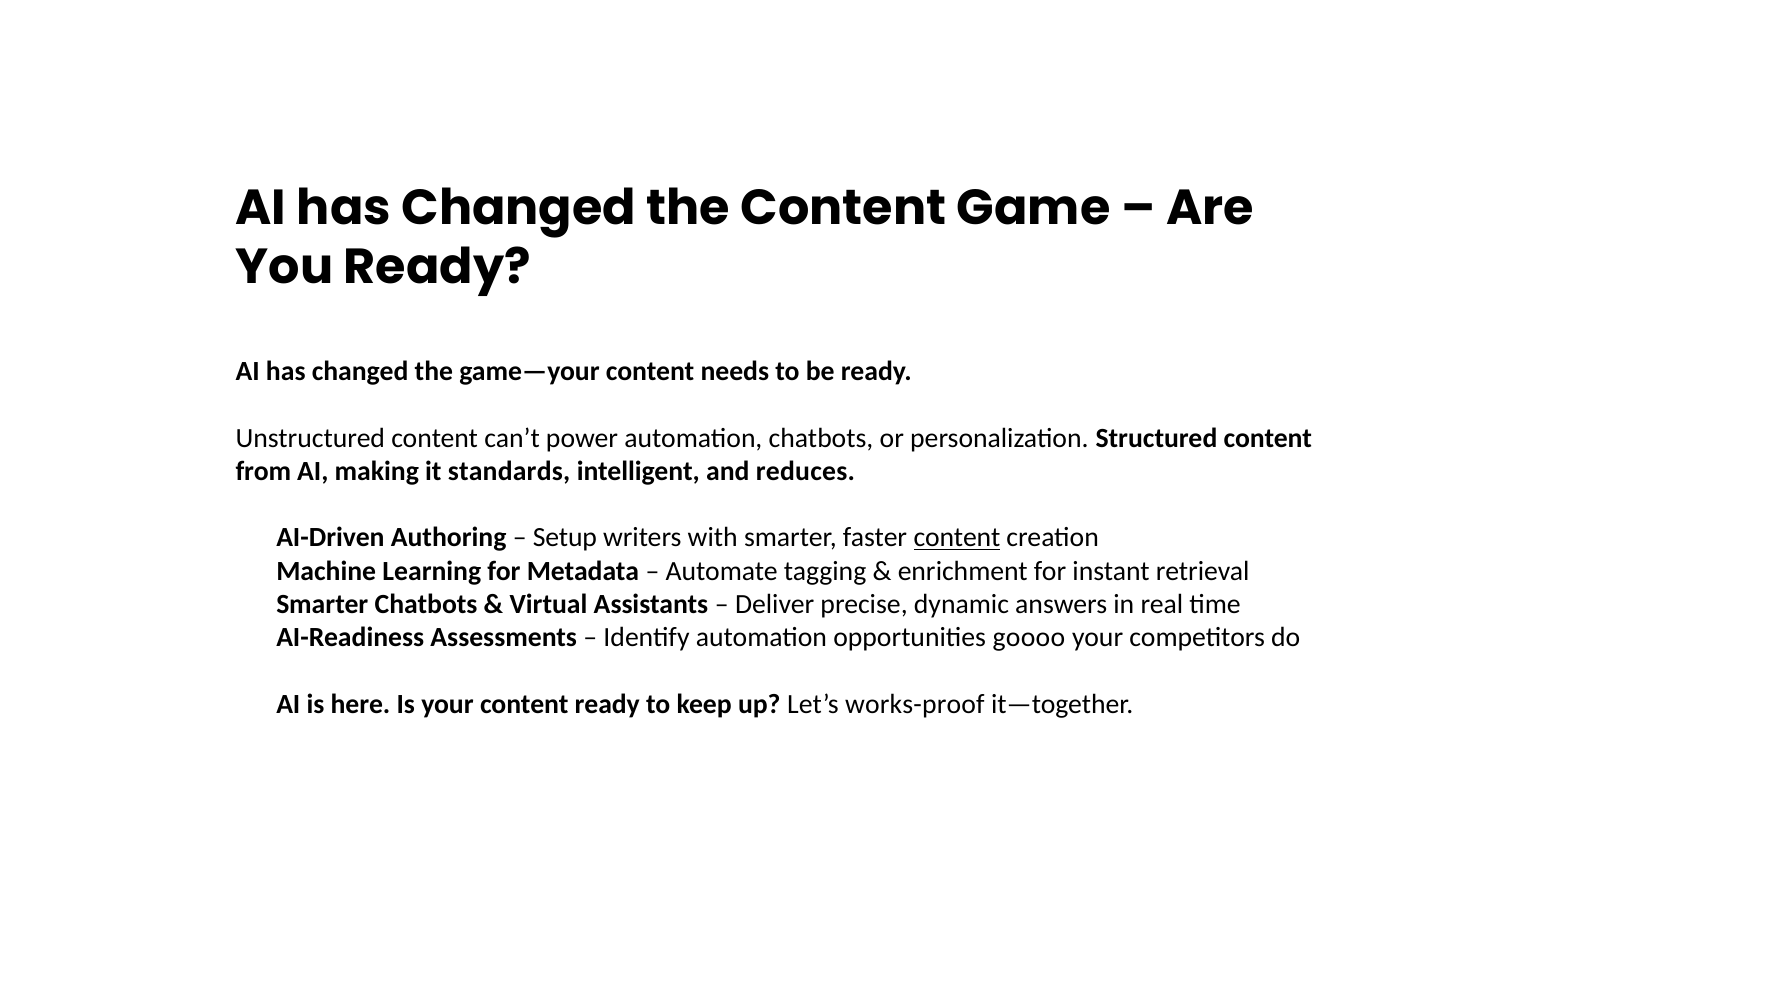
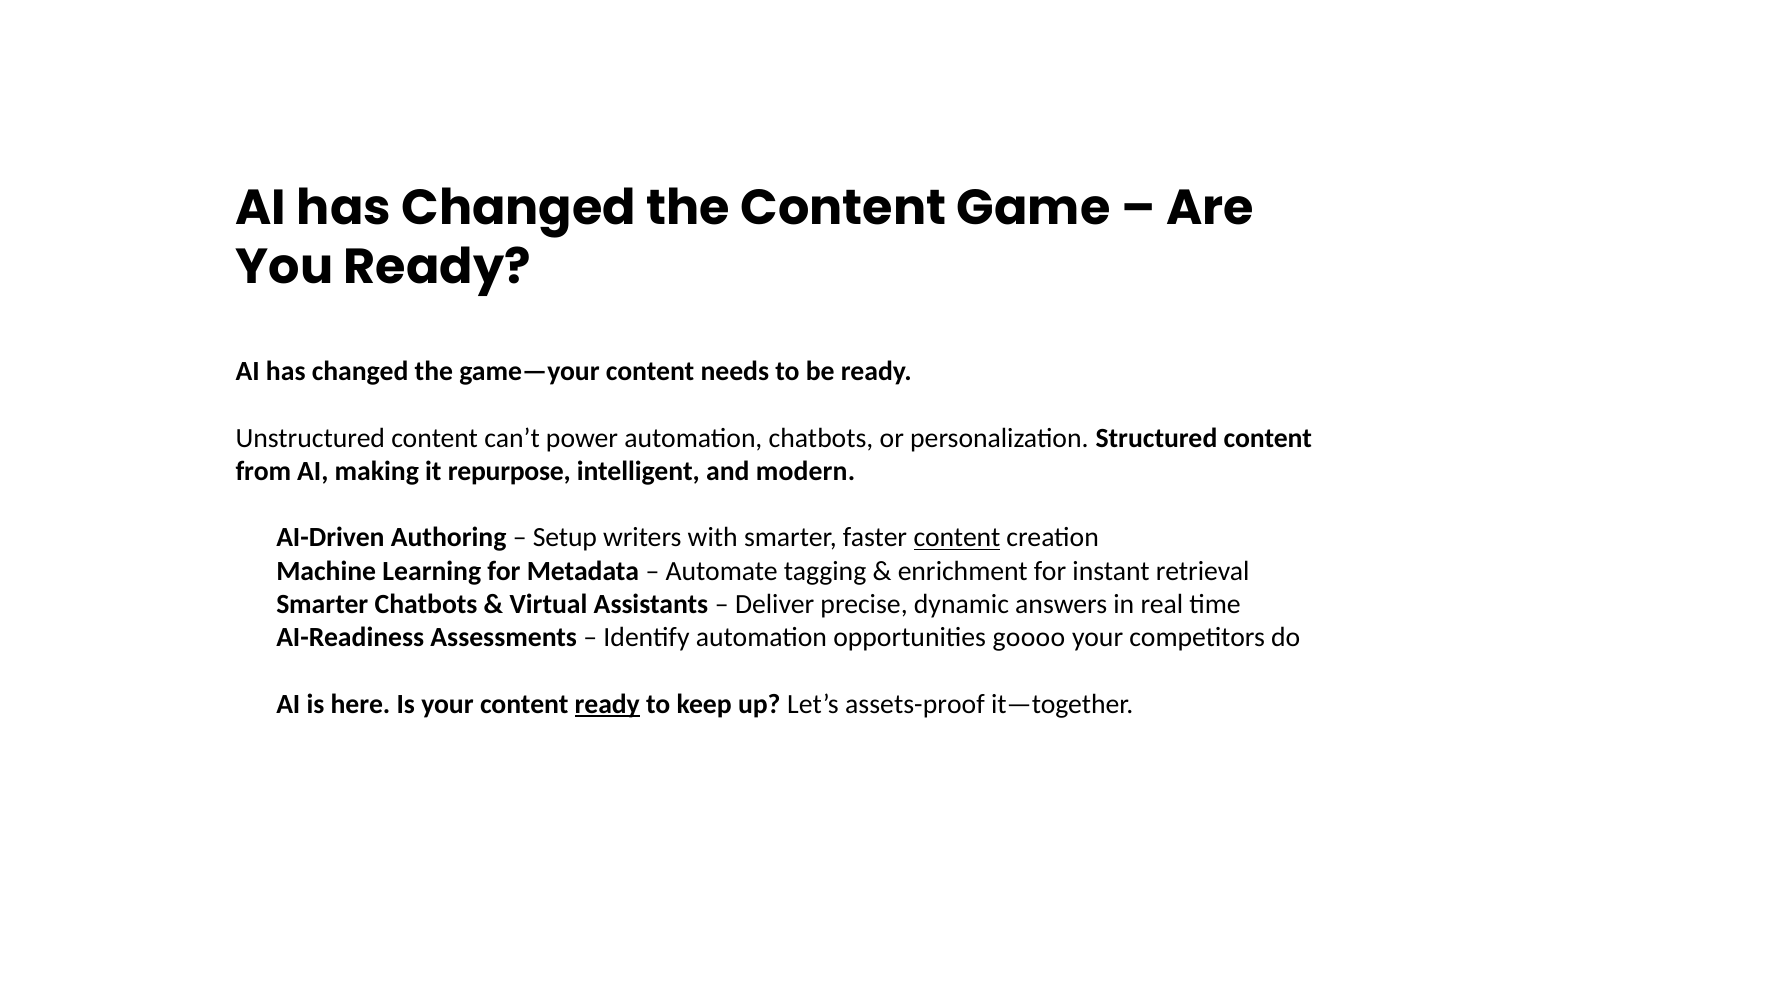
standards: standards -> repurpose (509, 471)
reduces: reduces -> modern (805, 471)
ready underline: none -> present (607, 704)
works-proof: works-proof -> assets-proof (915, 704)
